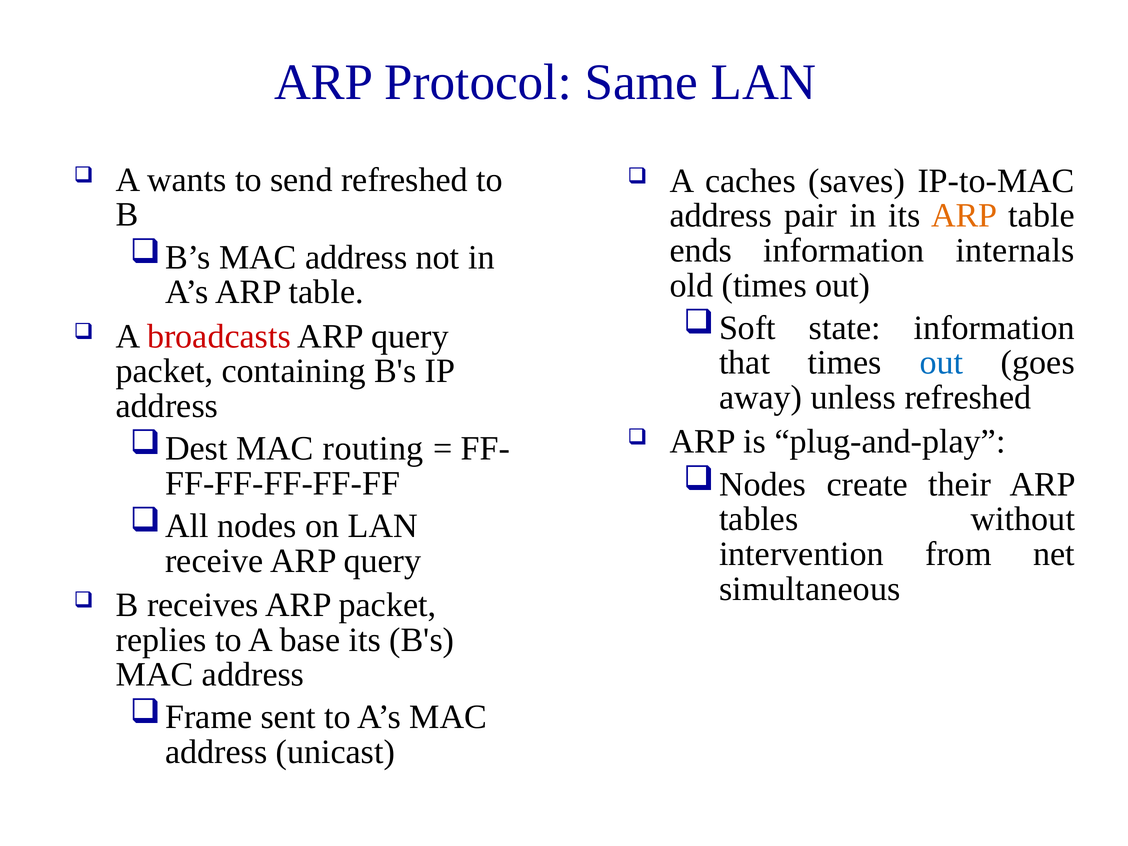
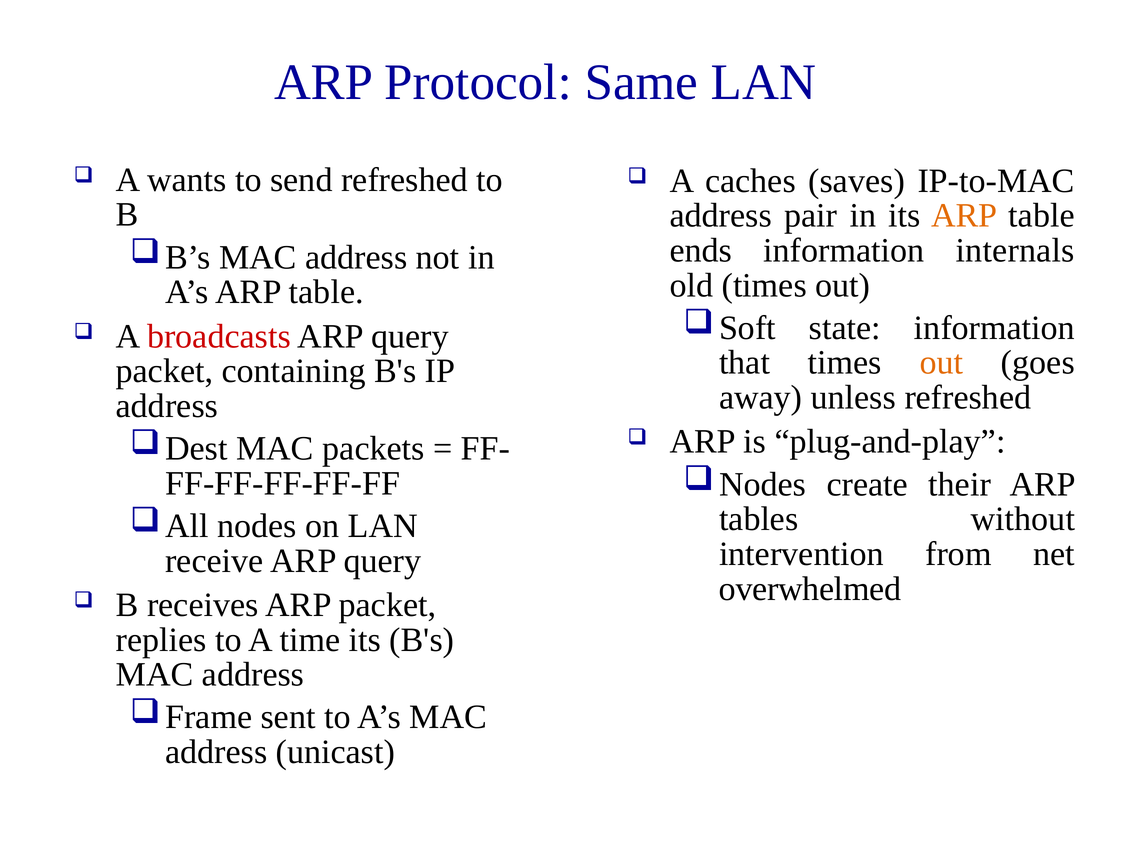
out colour: blue -> orange (941, 363)
routing: routing -> packets (373, 448)
simultaneous: simultaneous -> overwhelmed (810, 589)
base: base -> time (310, 640)
